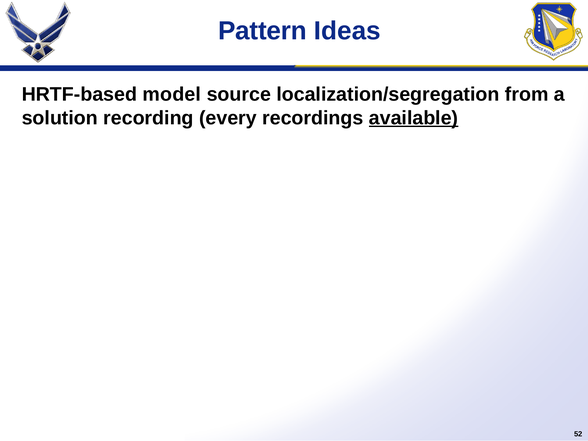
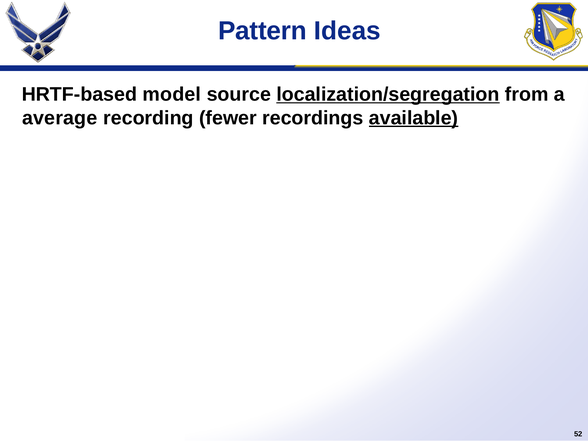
localization/segregation underline: none -> present (388, 94)
solution: solution -> average (60, 118)
every: every -> fewer (228, 118)
